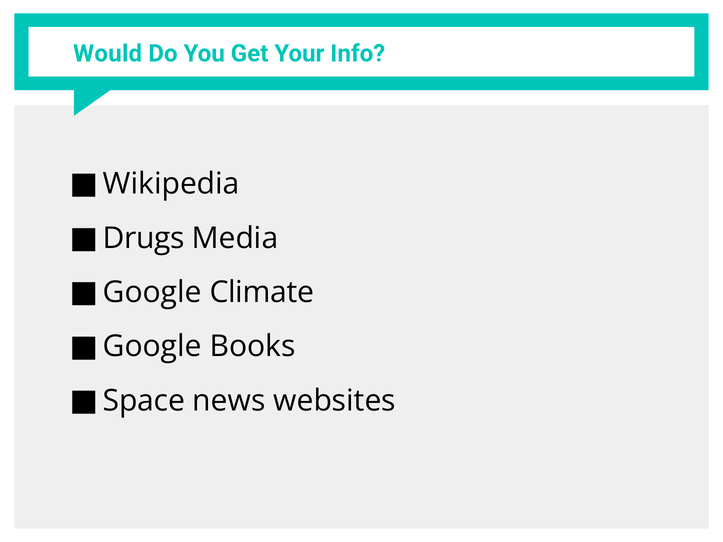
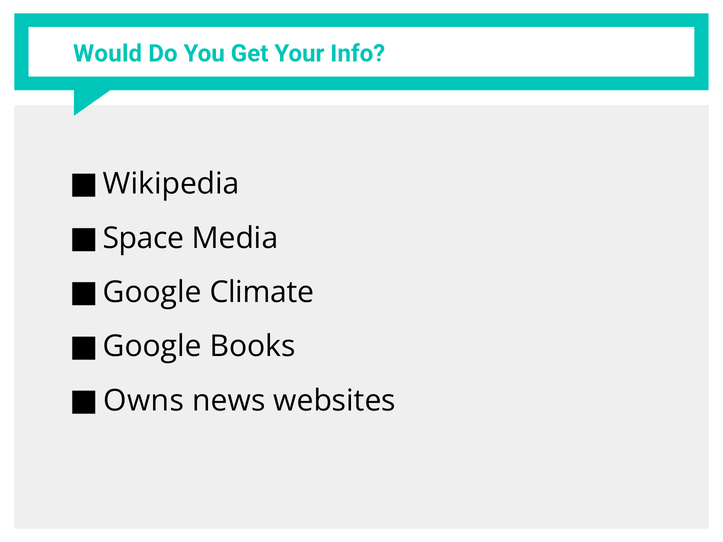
Drugs: Drugs -> Space (144, 238)
Space: Space -> Owns (144, 401)
